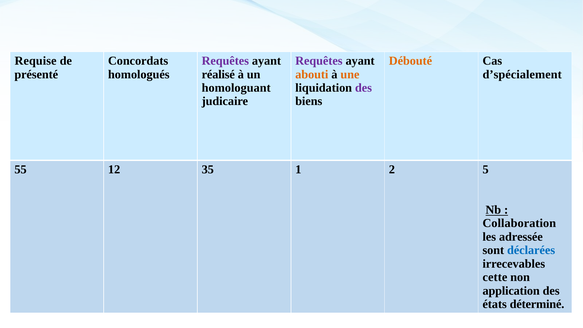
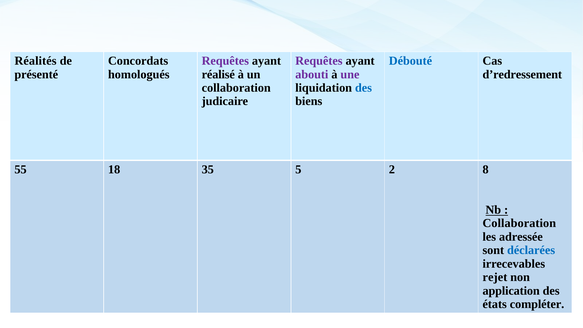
Requise: Requise -> Réalités (36, 61)
Débouté colour: orange -> blue (410, 61)
abouti colour: orange -> purple (312, 74)
une colour: orange -> purple (350, 74)
d’spécialement: d’spécialement -> d’redressement (522, 74)
homologuant: homologuant -> collaboration (236, 88)
des colour: purple -> blue (363, 88)
12: 12 -> 18 (114, 169)
1: 1 -> 5 (298, 169)
5: 5 -> 8 (486, 169)
cette: cette -> rejet (495, 277)
déterminé: déterminé -> compléter (537, 304)
